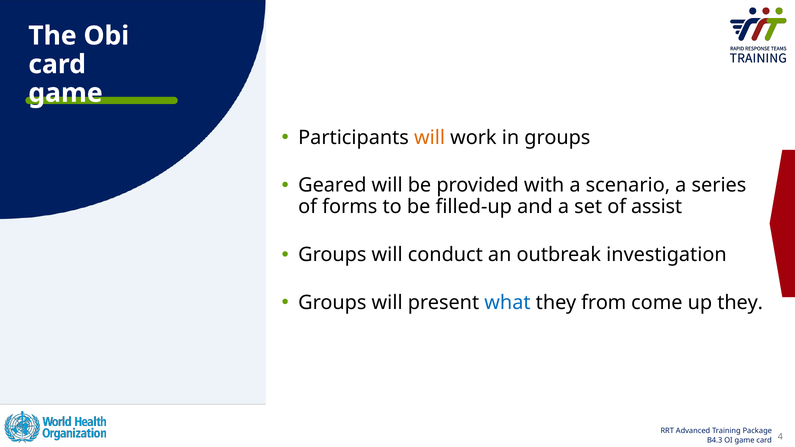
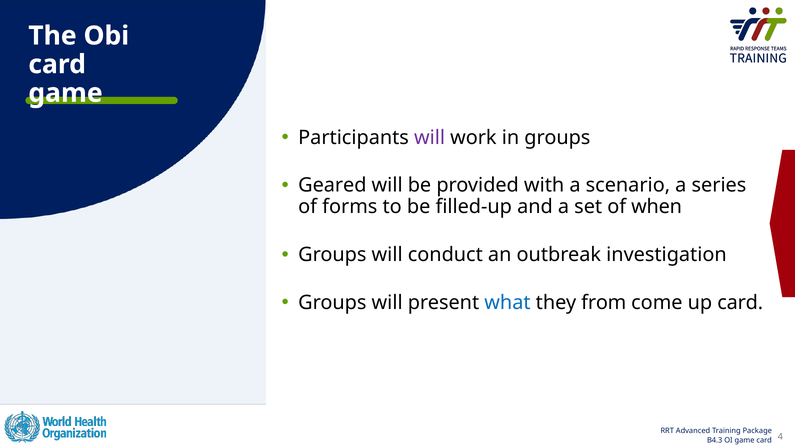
will colour: orange -> purple (430, 138)
assist: assist -> when (657, 207)
up they: they -> card (740, 303)
